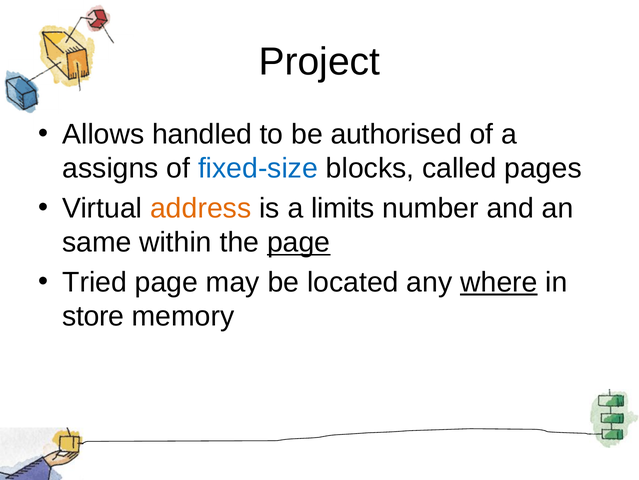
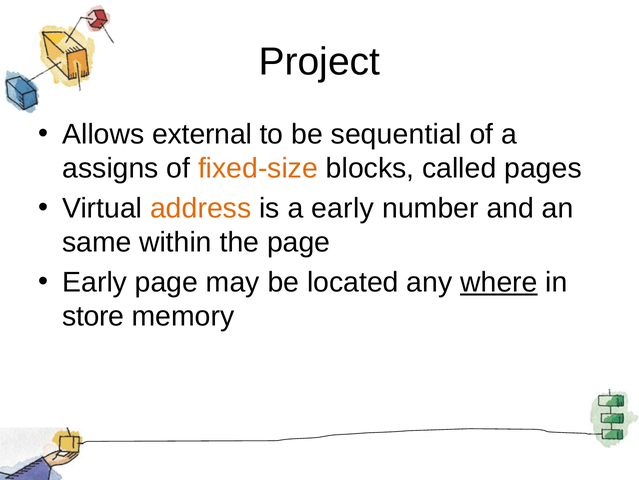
handled: handled -> external (202, 134)
authorised: authorised -> sequential (396, 134)
fixed-size colour: blue -> orange (258, 168)
a limits: limits -> early (343, 208)
page underline: present -> none (299, 242)
Tried: Tried -> Early (95, 282)
